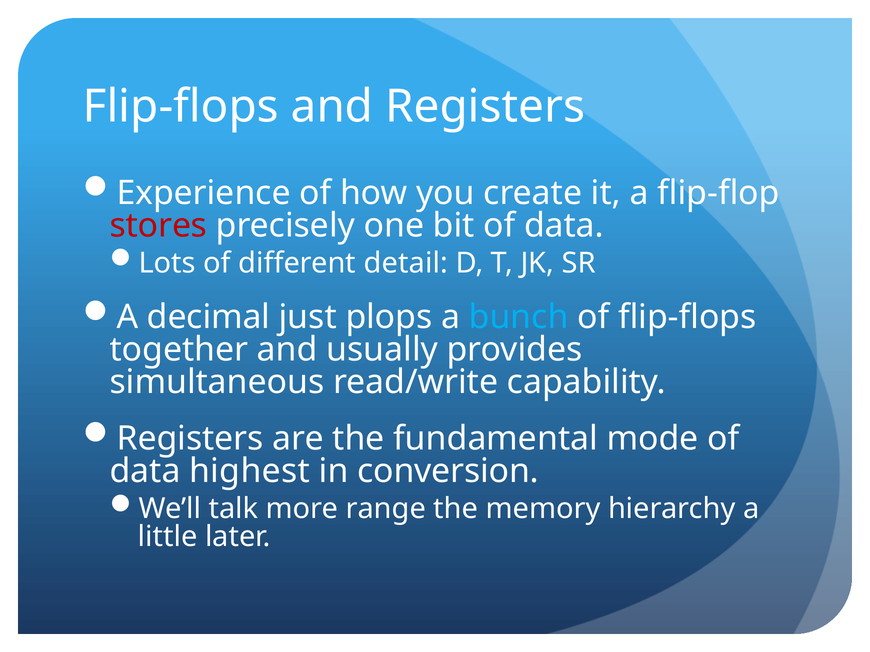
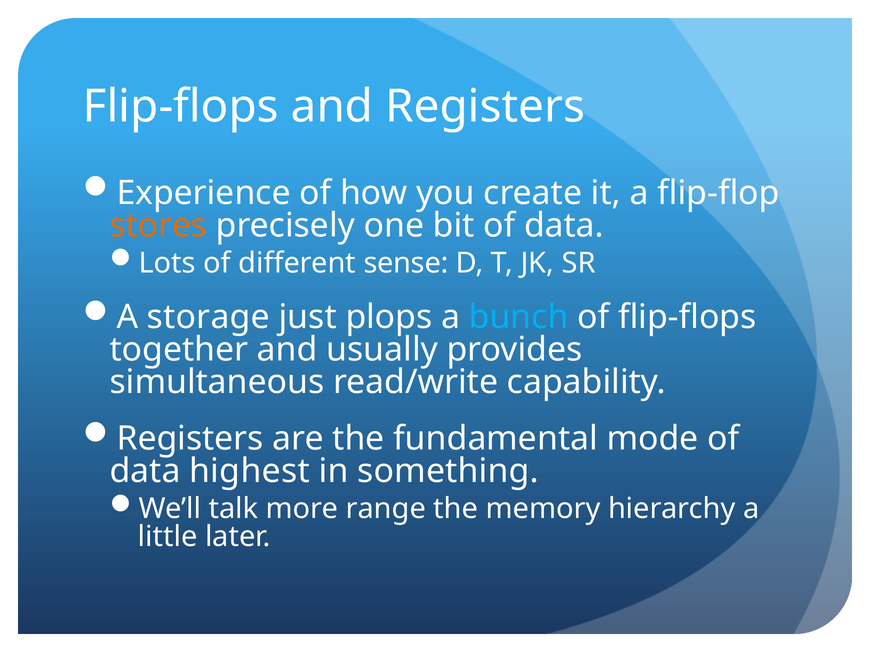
stores colour: red -> orange (158, 226)
detail: detail -> sense (406, 263)
decimal: decimal -> storage (208, 317)
conversion: conversion -> something (448, 472)
